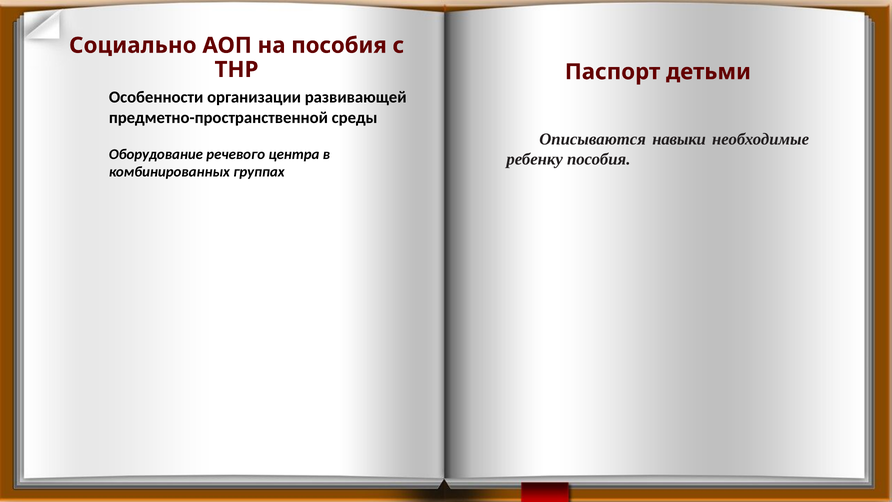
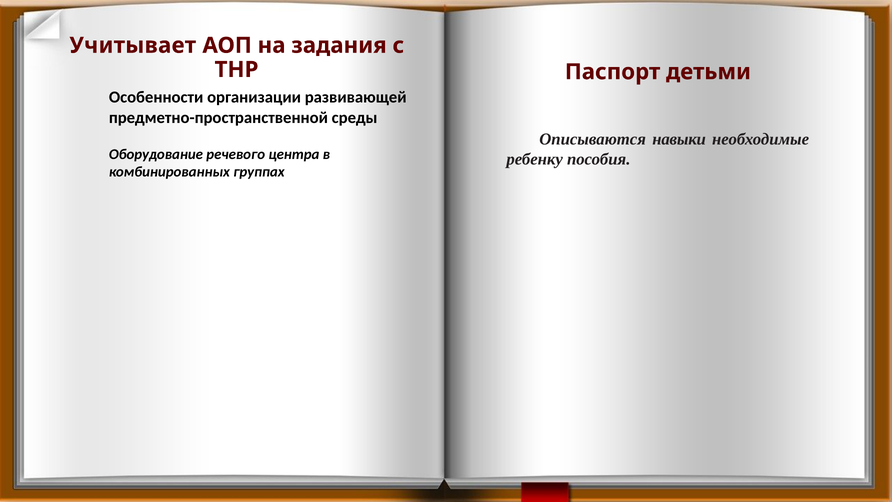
Социально: Социально -> Учитывает (133, 45)
на пособия: пособия -> задания (339, 45)
